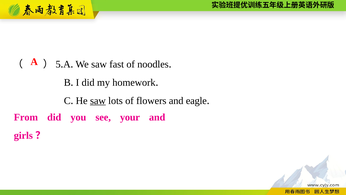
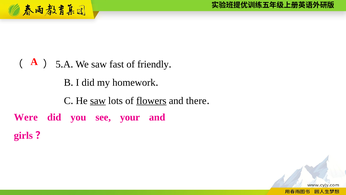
noodles: noodles -> friendly (153, 64)
flowers underline: none -> present (151, 100)
eagle: eagle -> there (196, 100)
From: From -> Were (26, 117)
